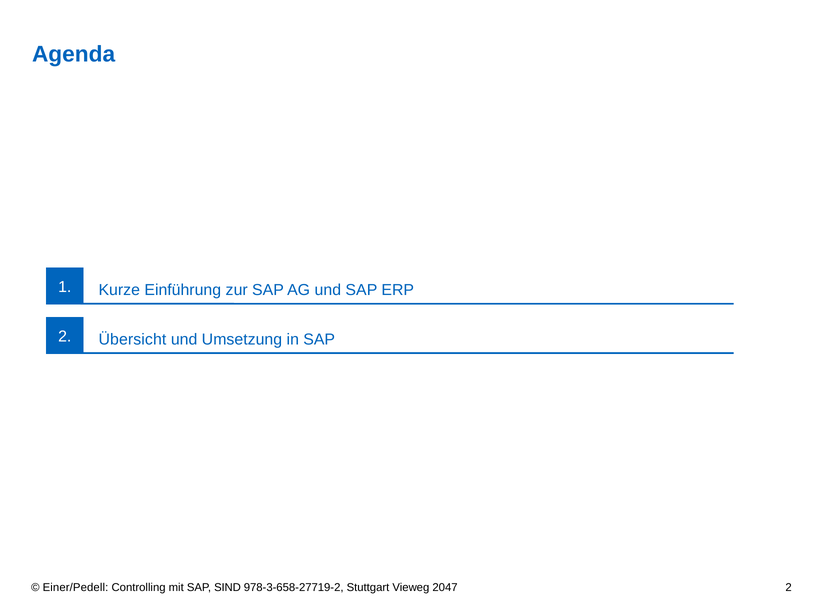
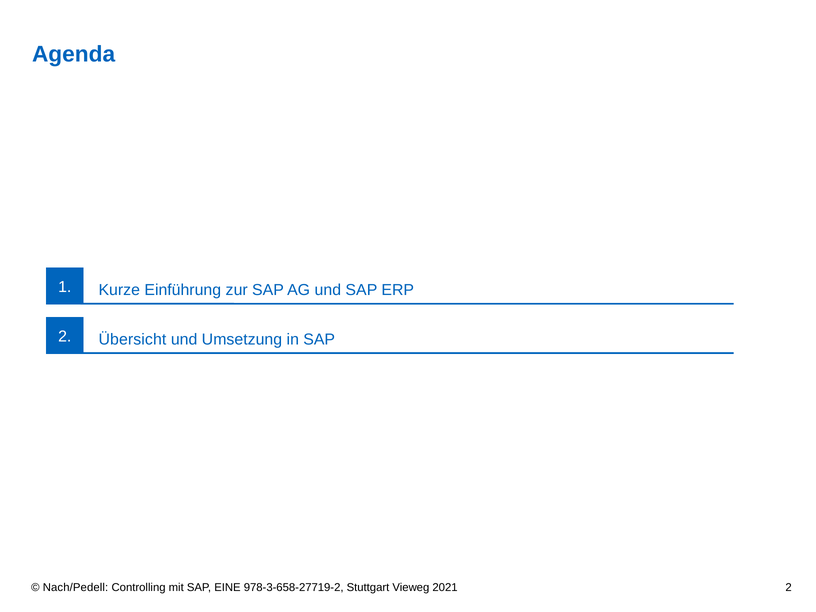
Einer/Pedell: Einer/Pedell -> Nach/Pedell (76, 587)
SIND: SIND -> EINE (227, 587)
2047: 2047 -> 2021 (445, 587)
